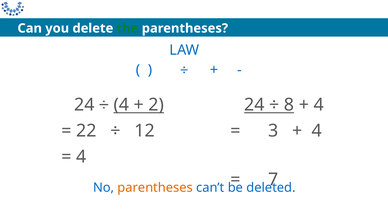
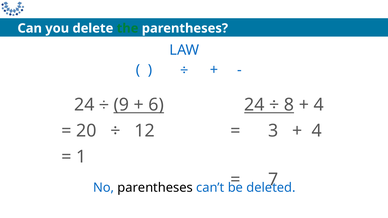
4: 4 -> 9 (121, 105)
2: 2 -> 6 (156, 105)
22: 22 -> 20 (86, 131)
4: 4 -> 1 (81, 157)
parentheses colour: orange -> black (155, 188)
